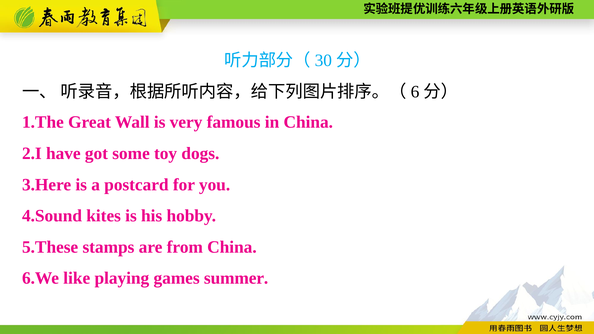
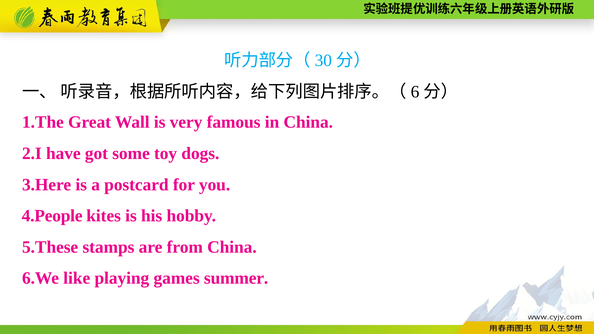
4.Sound: 4.Sound -> 4.People (52, 216)
